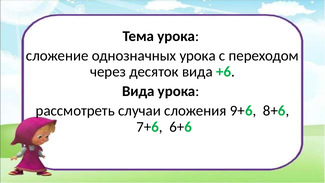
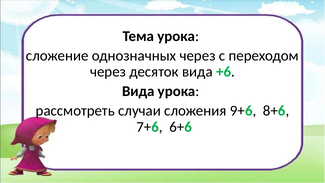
однозначных урока: урока -> через (198, 56)
